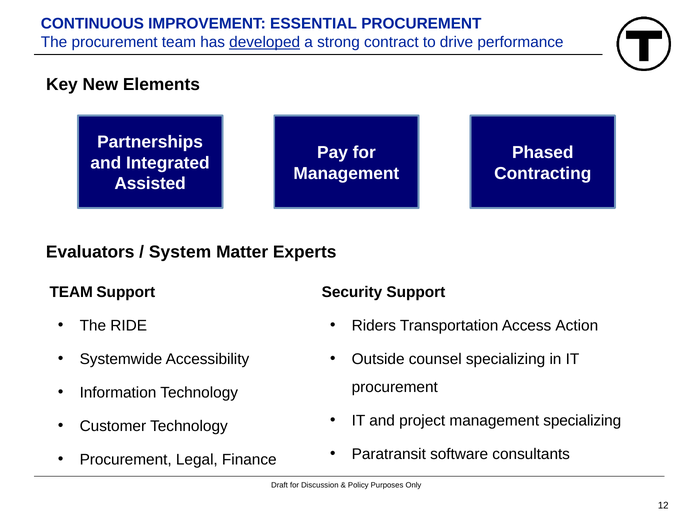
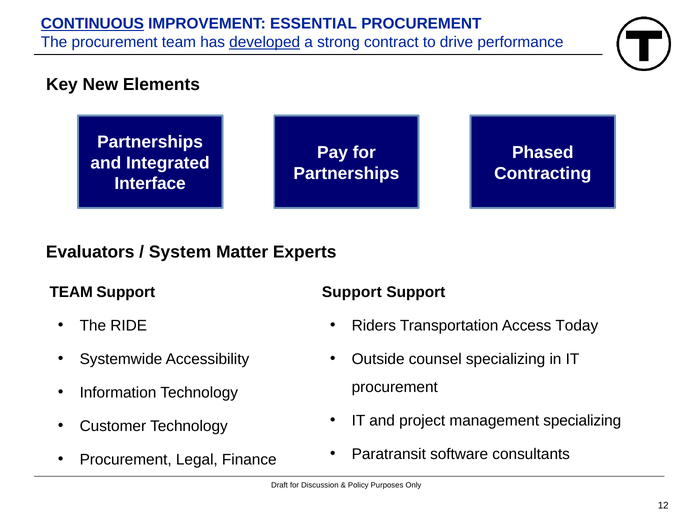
CONTINUOUS underline: none -> present (92, 24)
Management: Management -> Partnerships (346, 173)
Assisted: Assisted -> Interface (150, 184)
Security: Security -> Support (352, 292)
Action: Action -> Today (577, 326)
